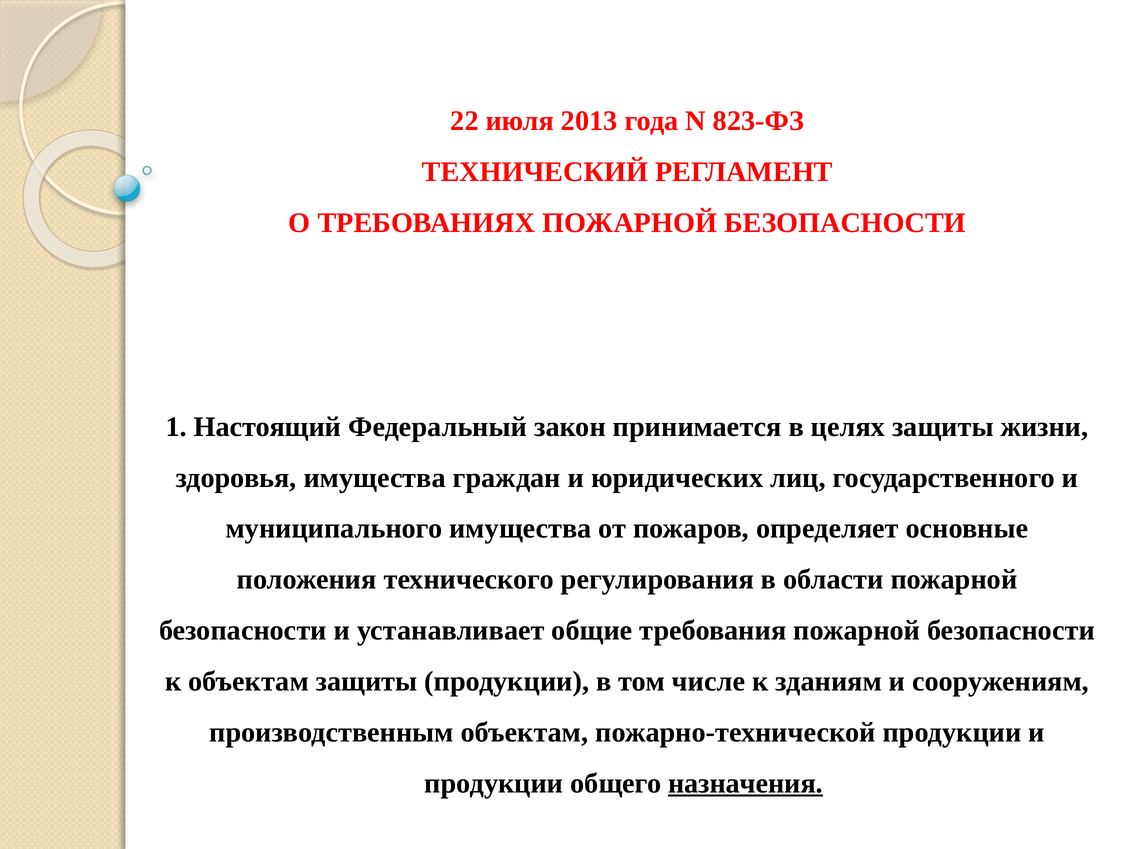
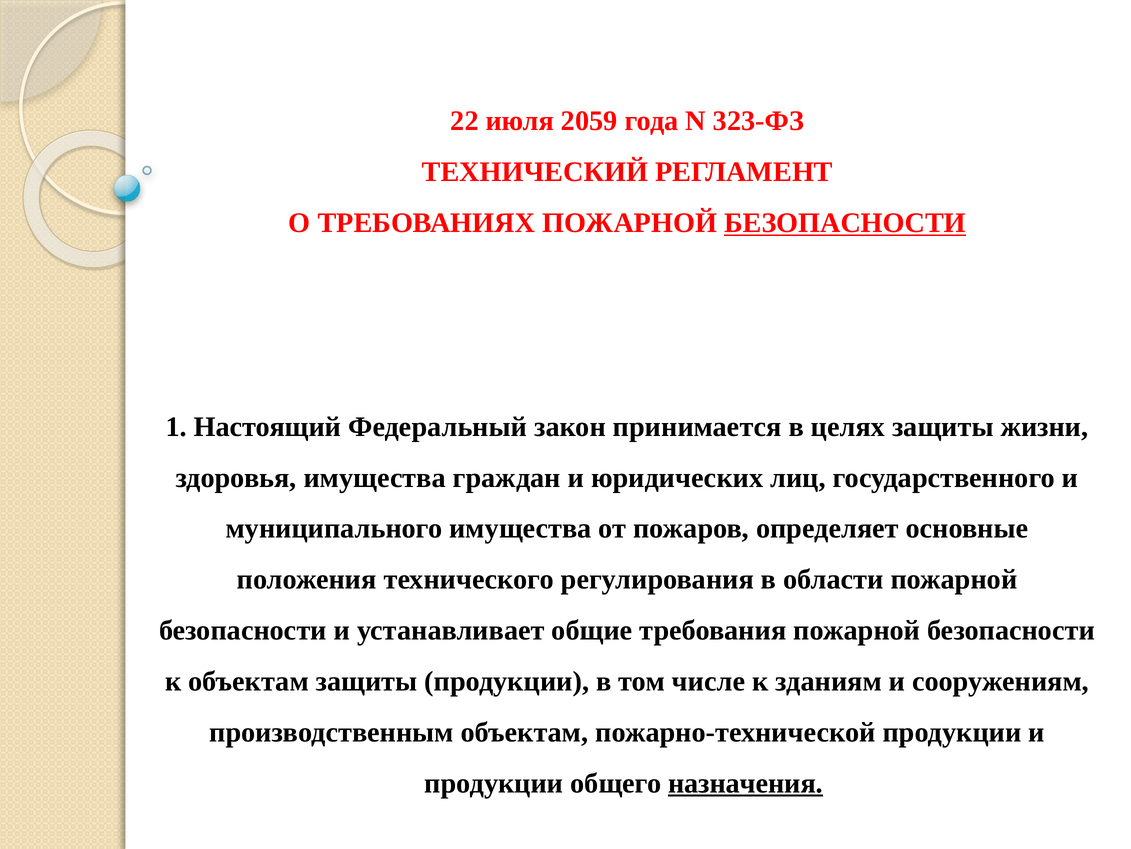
2013: 2013 -> 2059 (589, 121)
823-ФЗ: 823-ФЗ -> 323-ФЗ (758, 121)
БЕЗОПАСНОСТИ underline: none -> present (845, 223)
